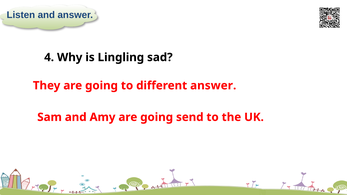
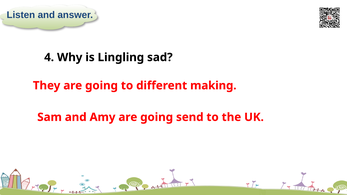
different answer: answer -> making (213, 86)
